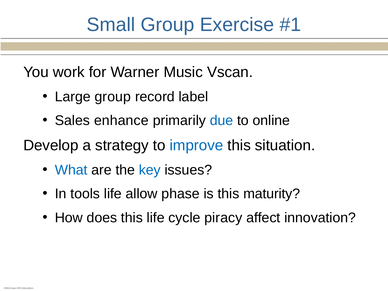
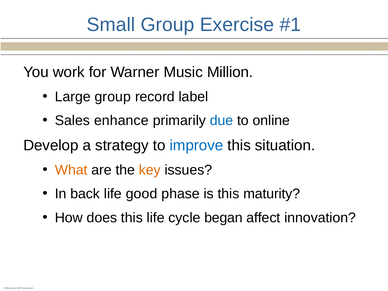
Vscan: Vscan -> Million (230, 72)
What colour: blue -> orange (71, 170)
key colour: blue -> orange (150, 170)
tools: tools -> back (85, 194)
allow: allow -> good (142, 194)
piracy: piracy -> began (223, 218)
